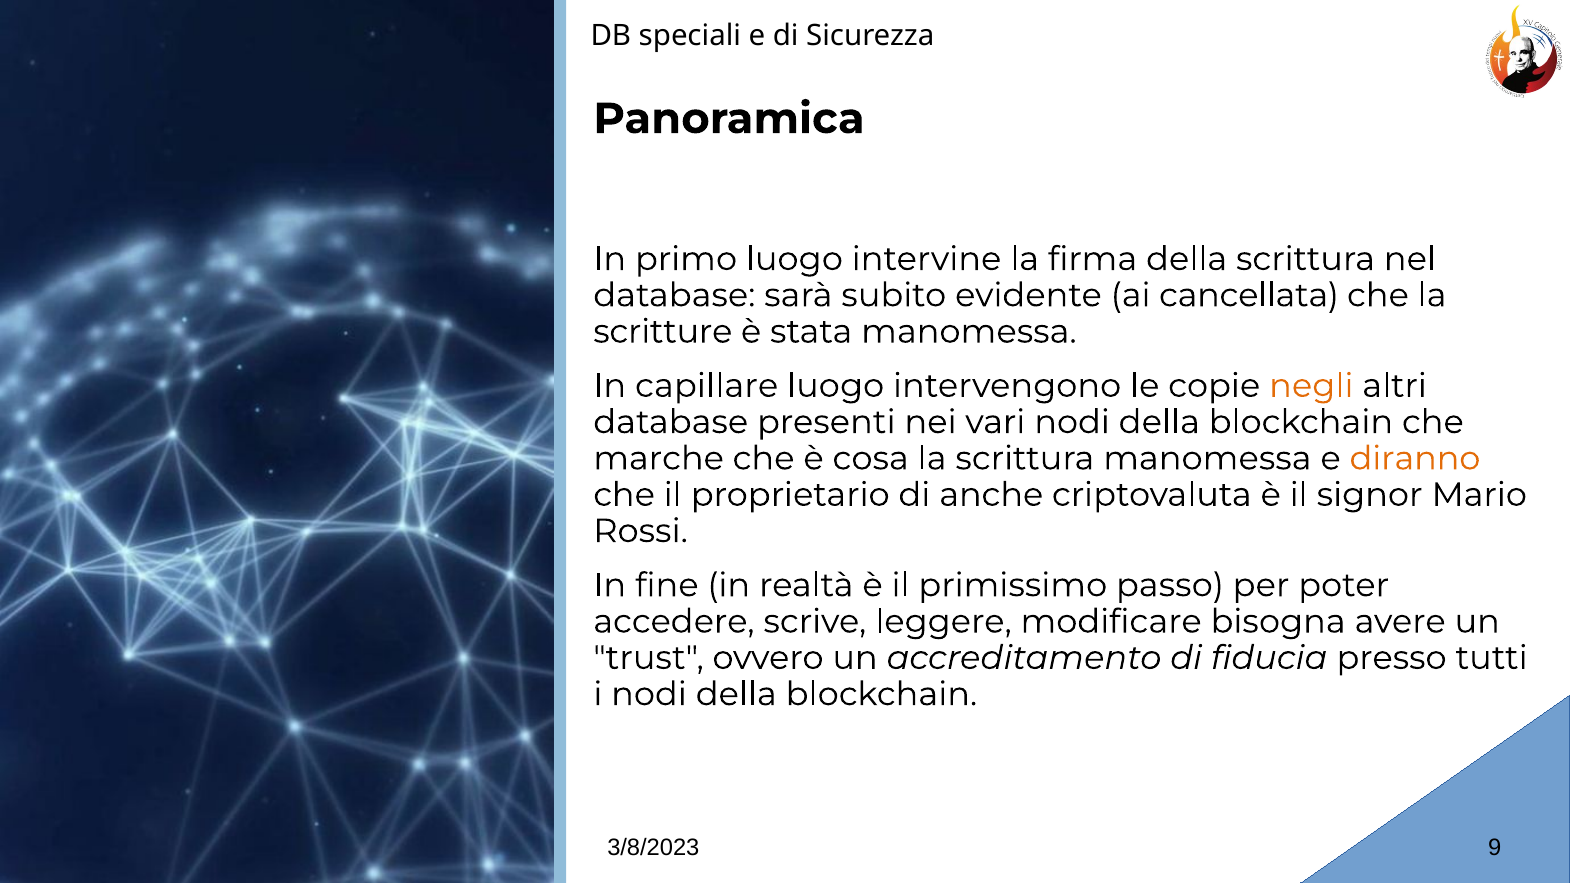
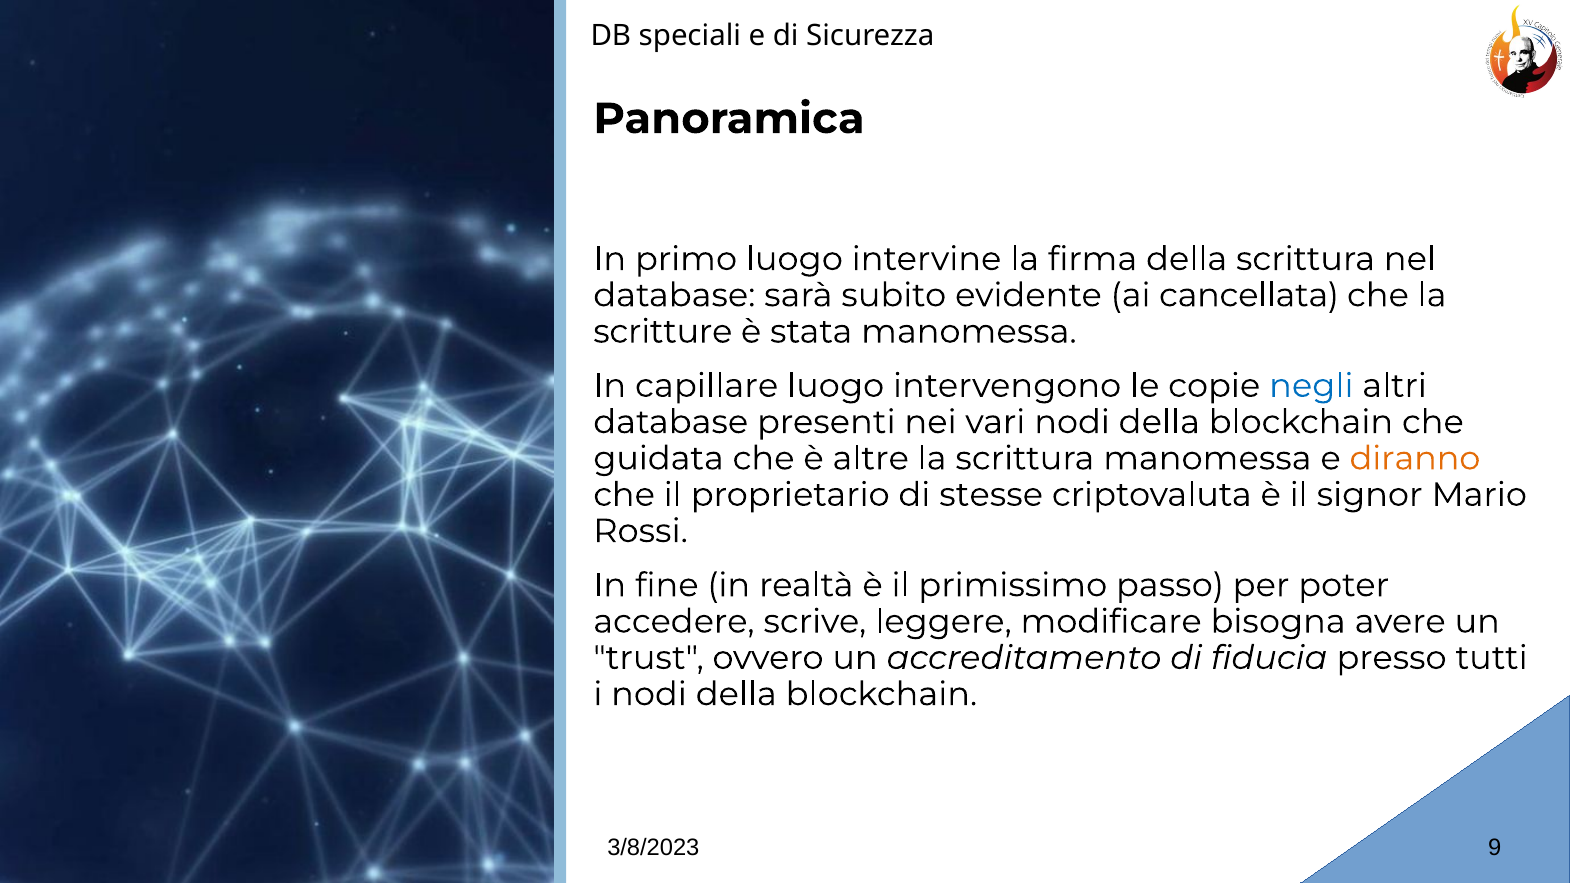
negli colour: orange -> blue (1311, 386)
marche: marche -> guidata (659, 458)
cosa: cosa -> altre (871, 458)
anche: anche -> stesse (991, 495)
